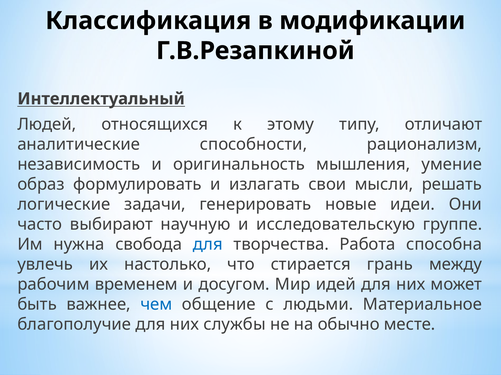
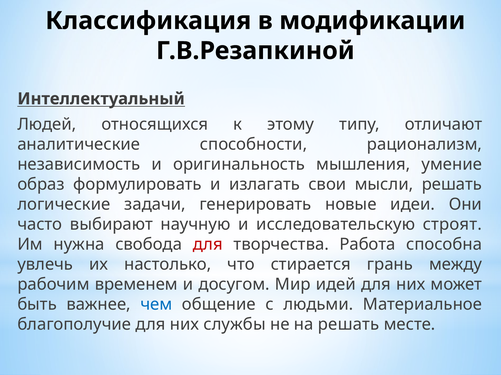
группе: группе -> строят (452, 225)
для colour: blue -> red (208, 245)
на обычно: обычно -> решать (349, 325)
